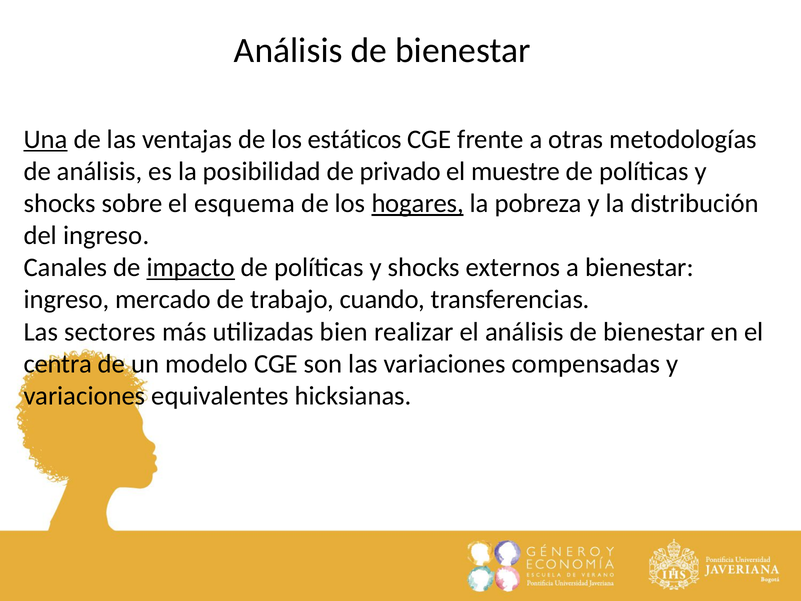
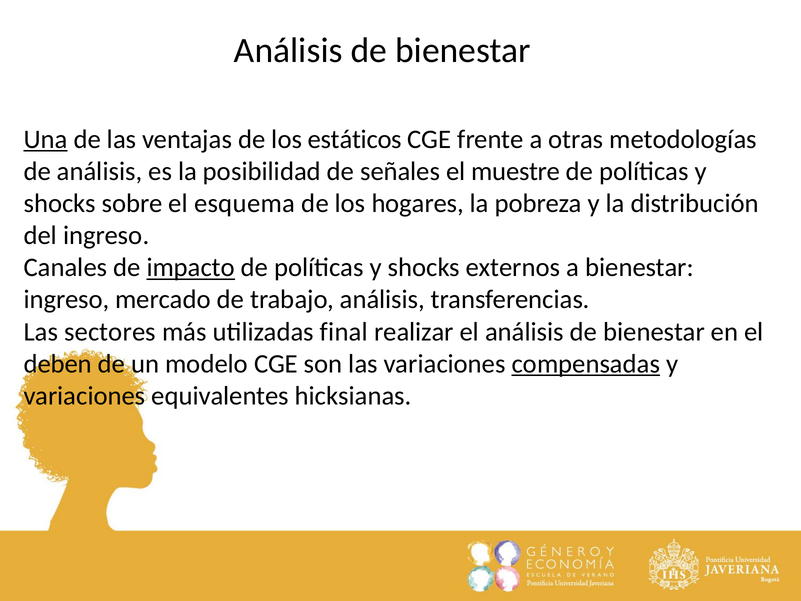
privado: privado -> señales (400, 171)
hogares underline: present -> none (418, 203)
trabajo cuando: cuando -> análisis (382, 300)
bien: bien -> final (344, 332)
centra: centra -> deben (58, 364)
compensadas underline: none -> present (586, 364)
